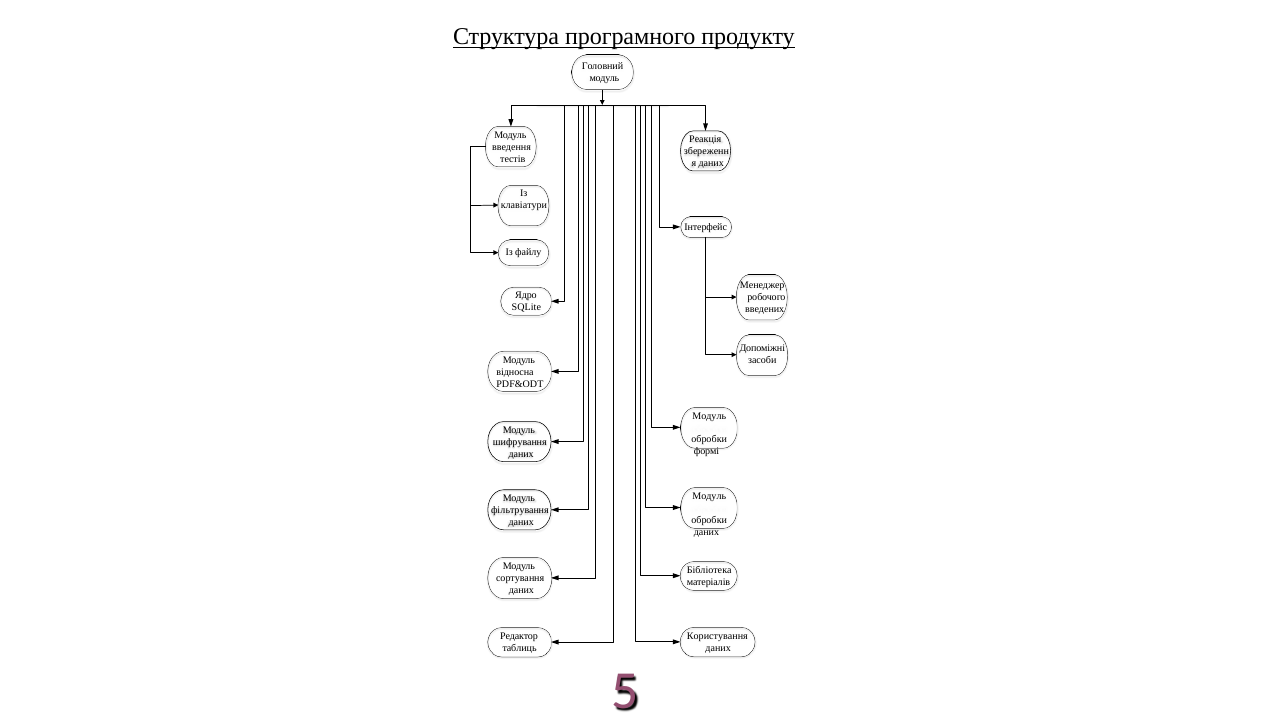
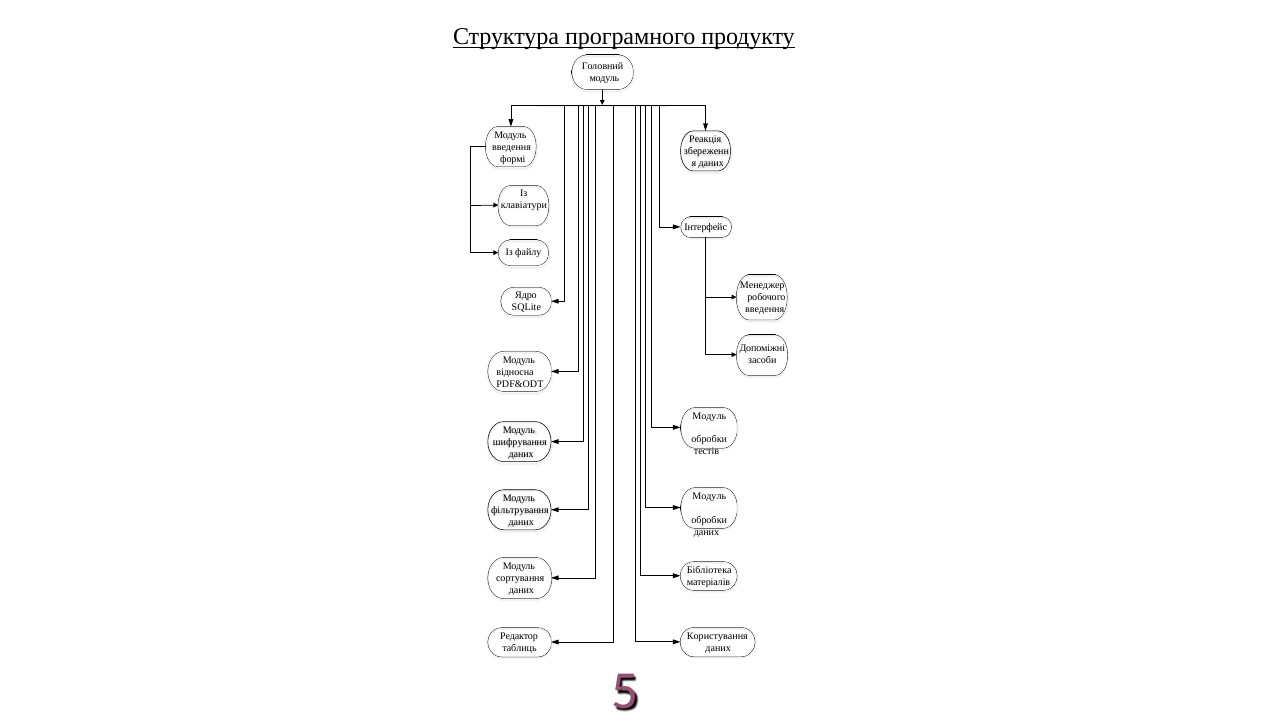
тестів: тестів -> формі (513, 159)
введених: введених -> введення (765, 309)
формі: формі -> тестів (706, 452)
